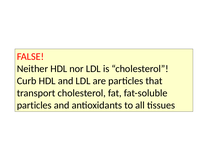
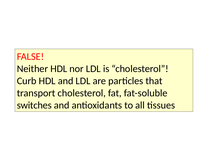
particles: particles -> switches (34, 105)
